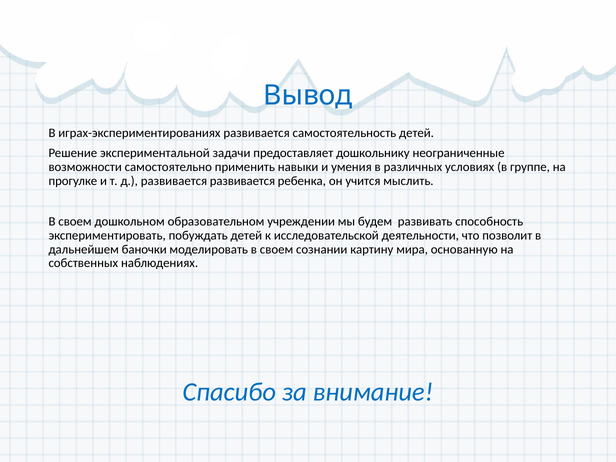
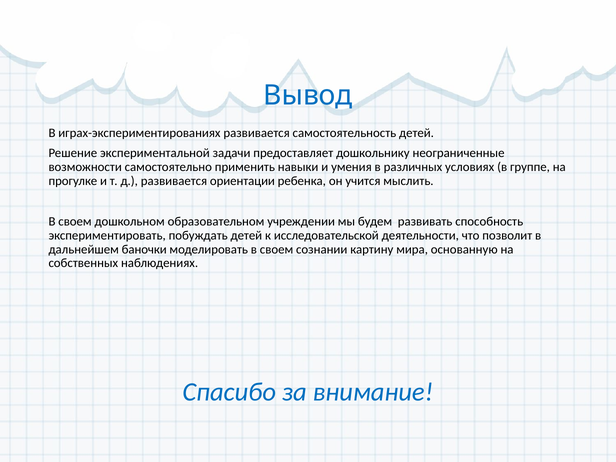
развивается развивается: развивается -> ориентации (242, 181)
